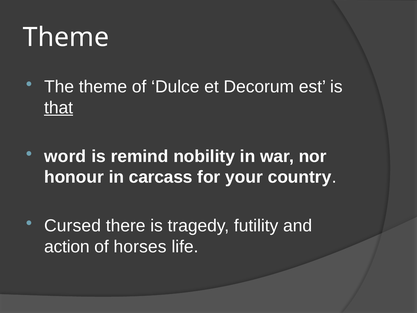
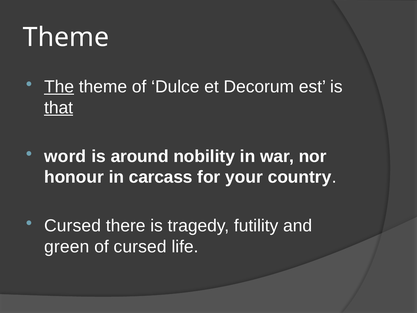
The underline: none -> present (59, 87)
remind: remind -> around (140, 156)
action: action -> green (67, 247)
of horses: horses -> cursed (140, 247)
